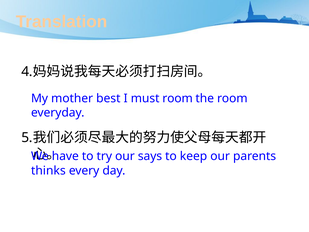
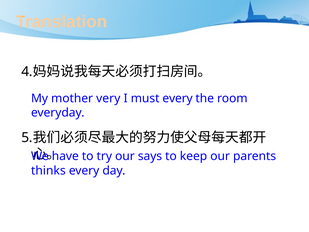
best: best -> very (108, 98)
must room: room -> every (178, 98)
